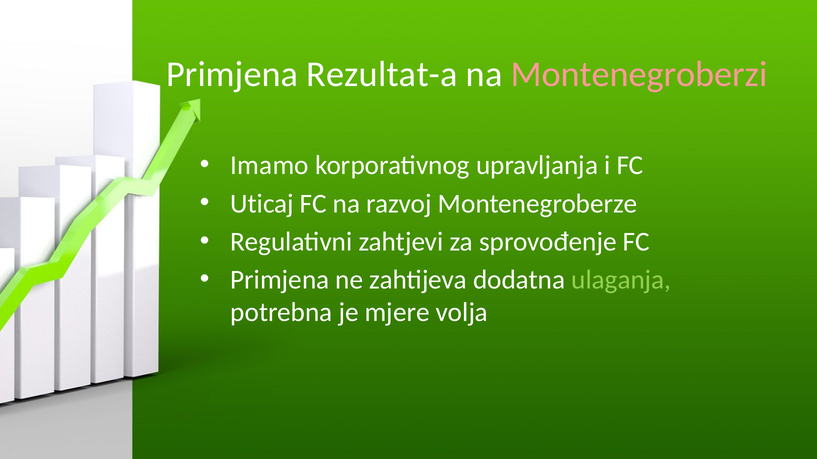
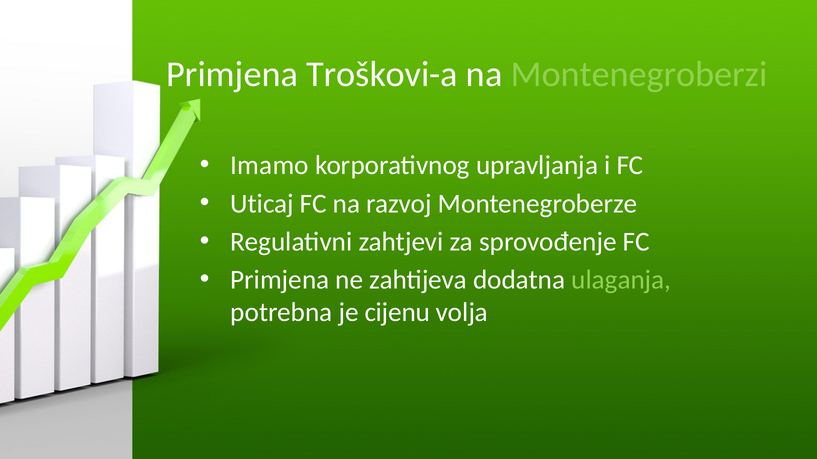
Rezultat-a: Rezultat-a -> Troškovi-a (382, 75)
Montenegroberzi colour: pink -> light green (639, 75)
mjere: mjere -> cijenu (397, 313)
